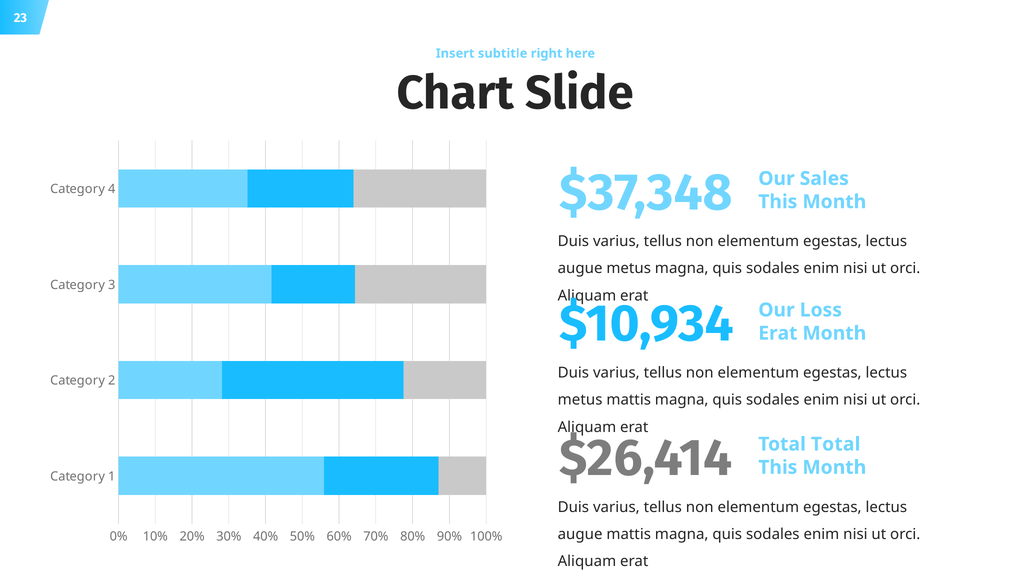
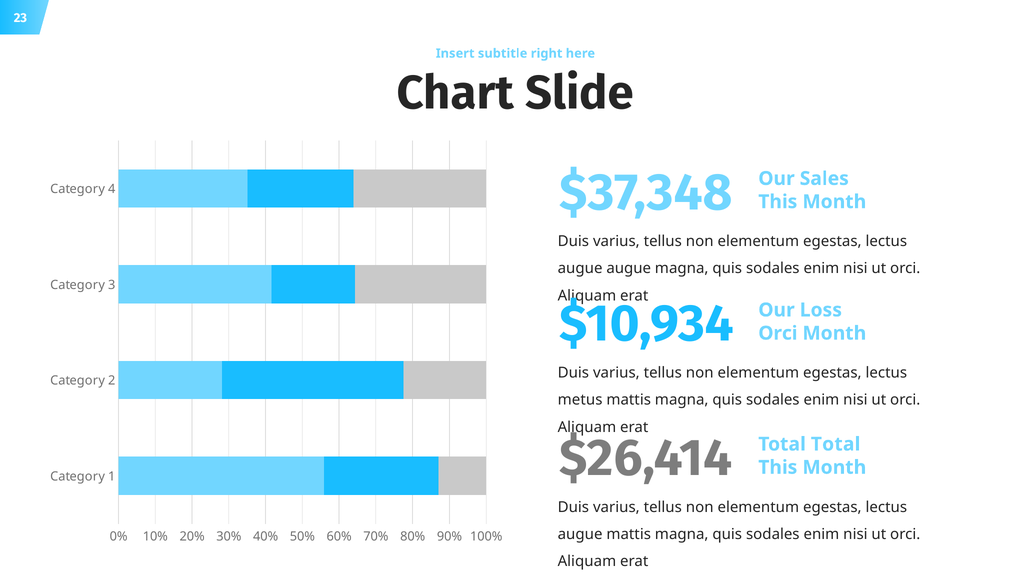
augue metus: metus -> augue (629, 269)
Erat: Erat -> Orci (778, 333)
